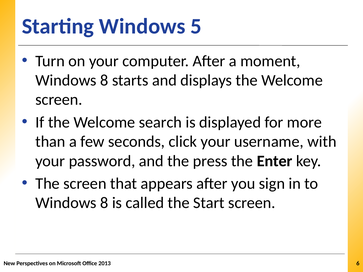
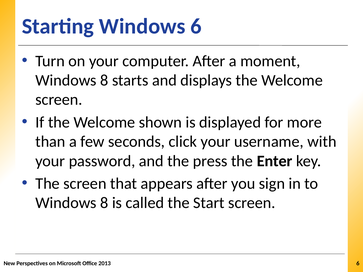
Windows 5: 5 -> 6 (196, 26)
search: search -> shown (160, 122)
